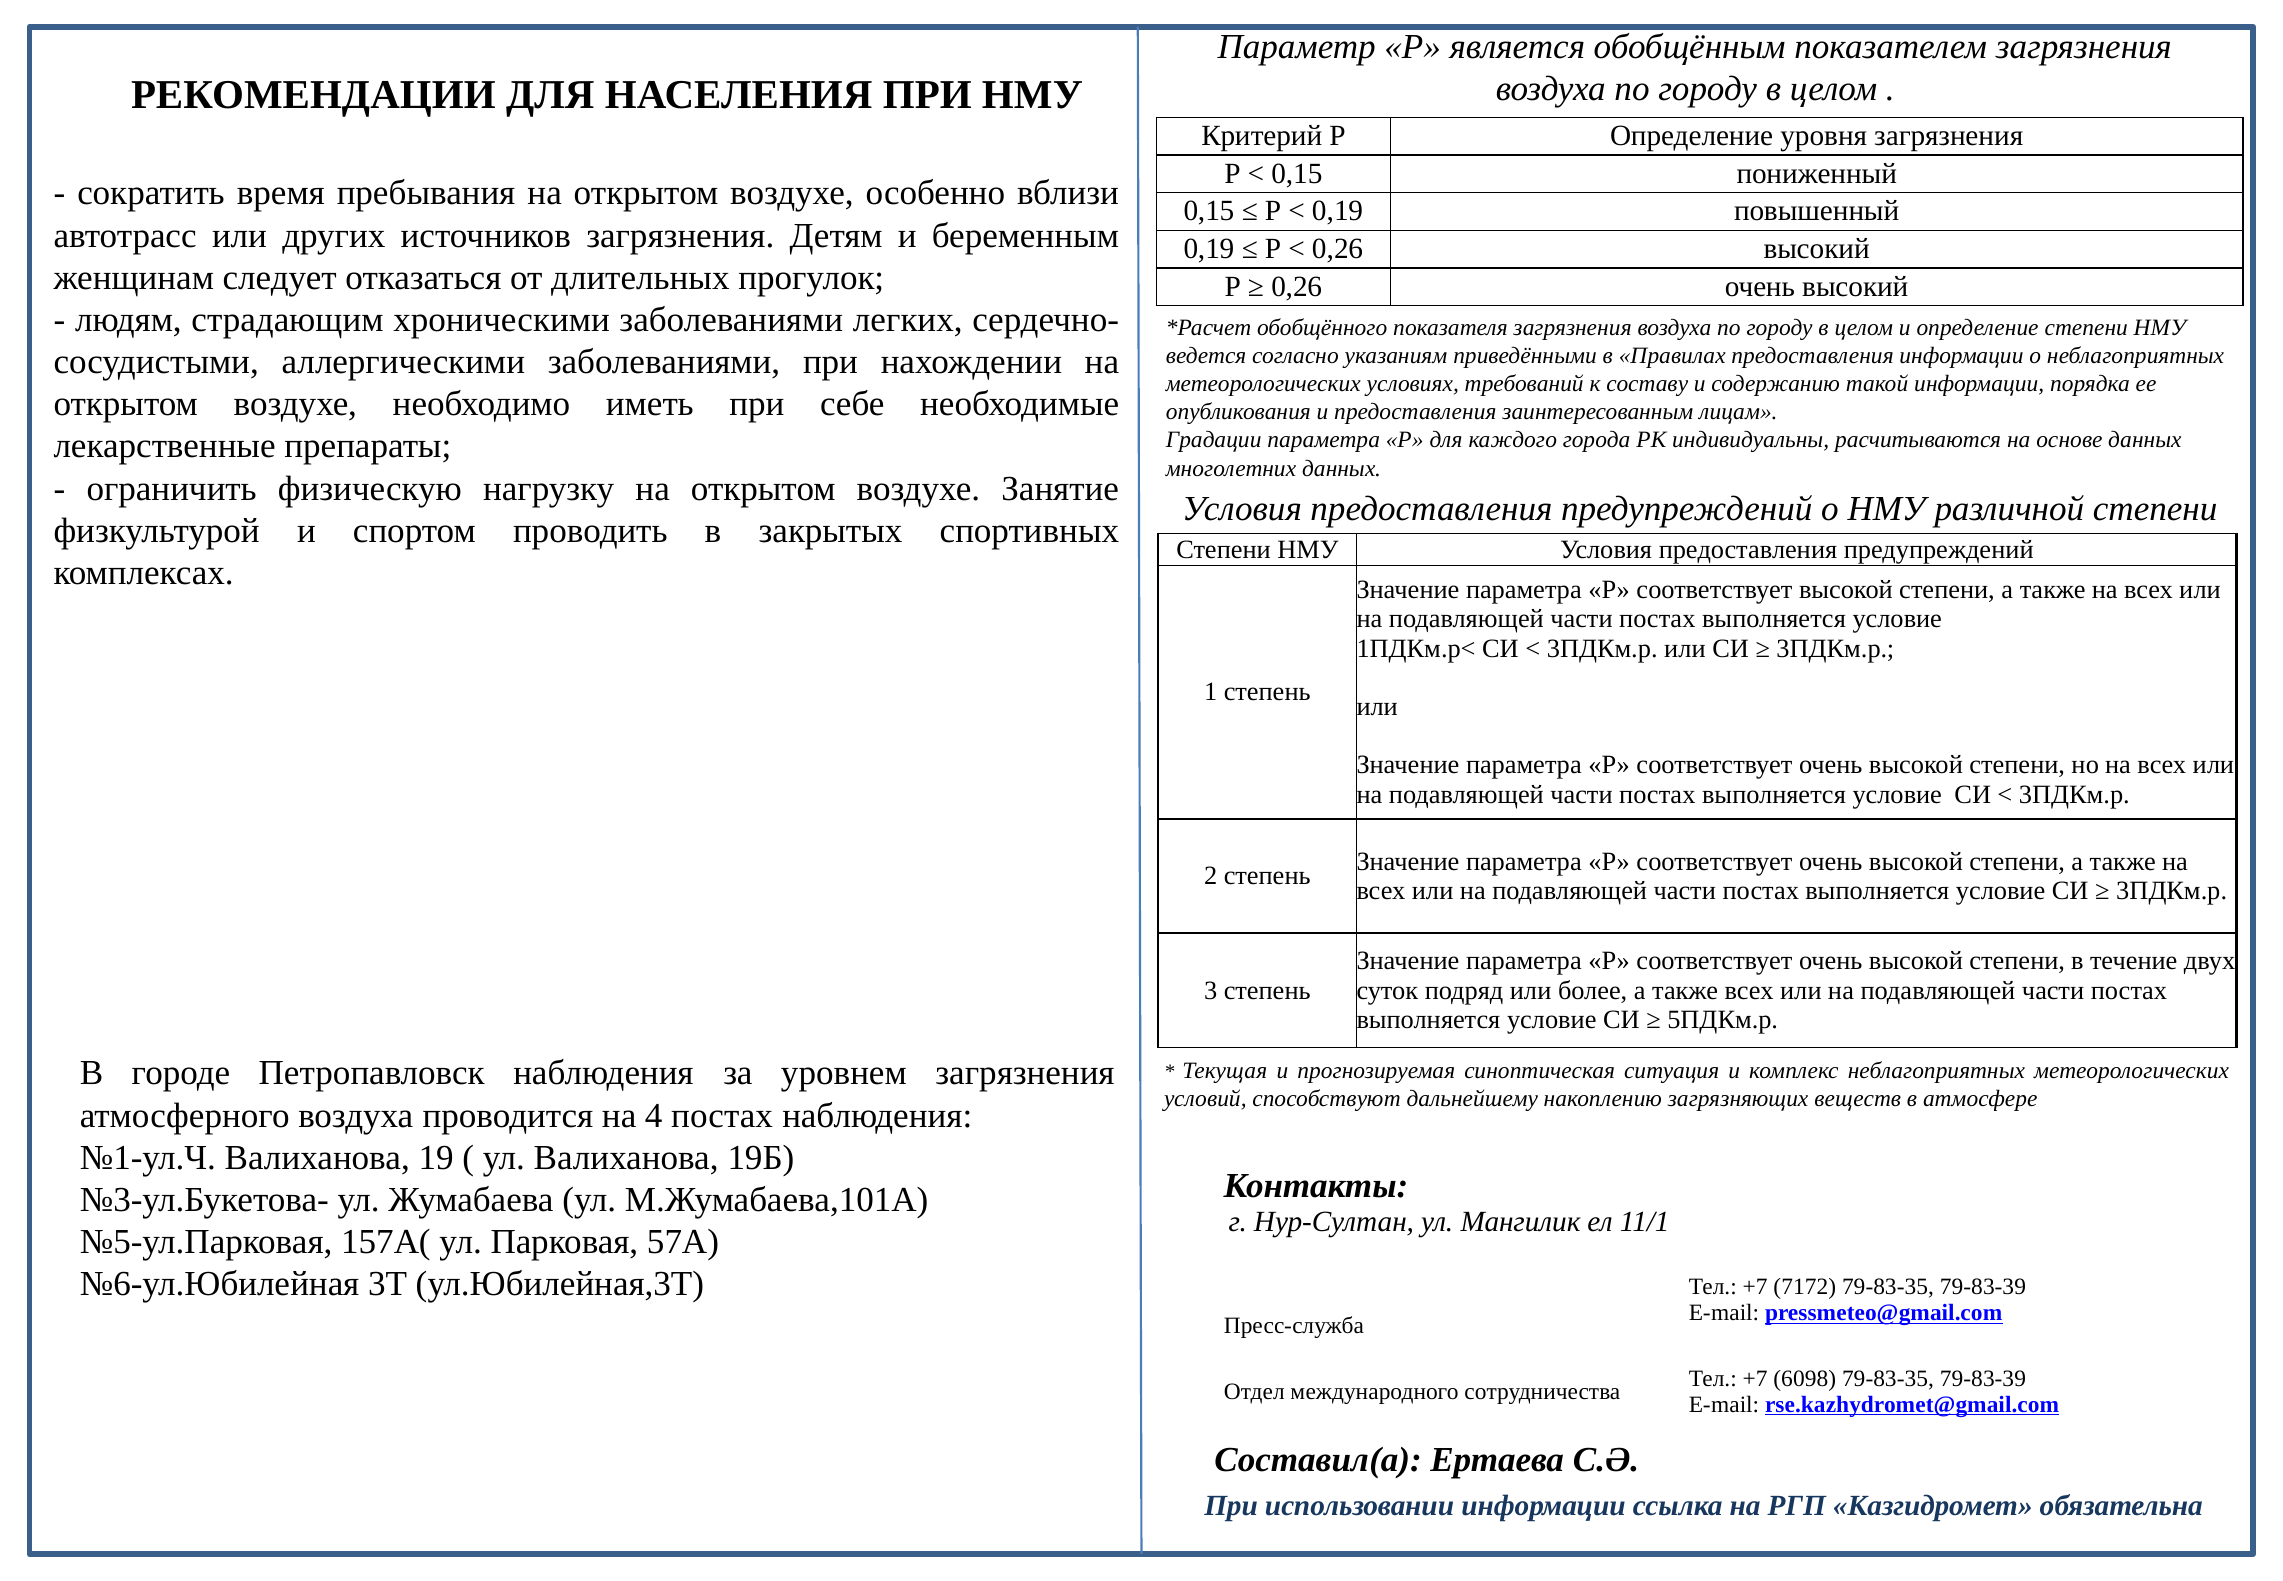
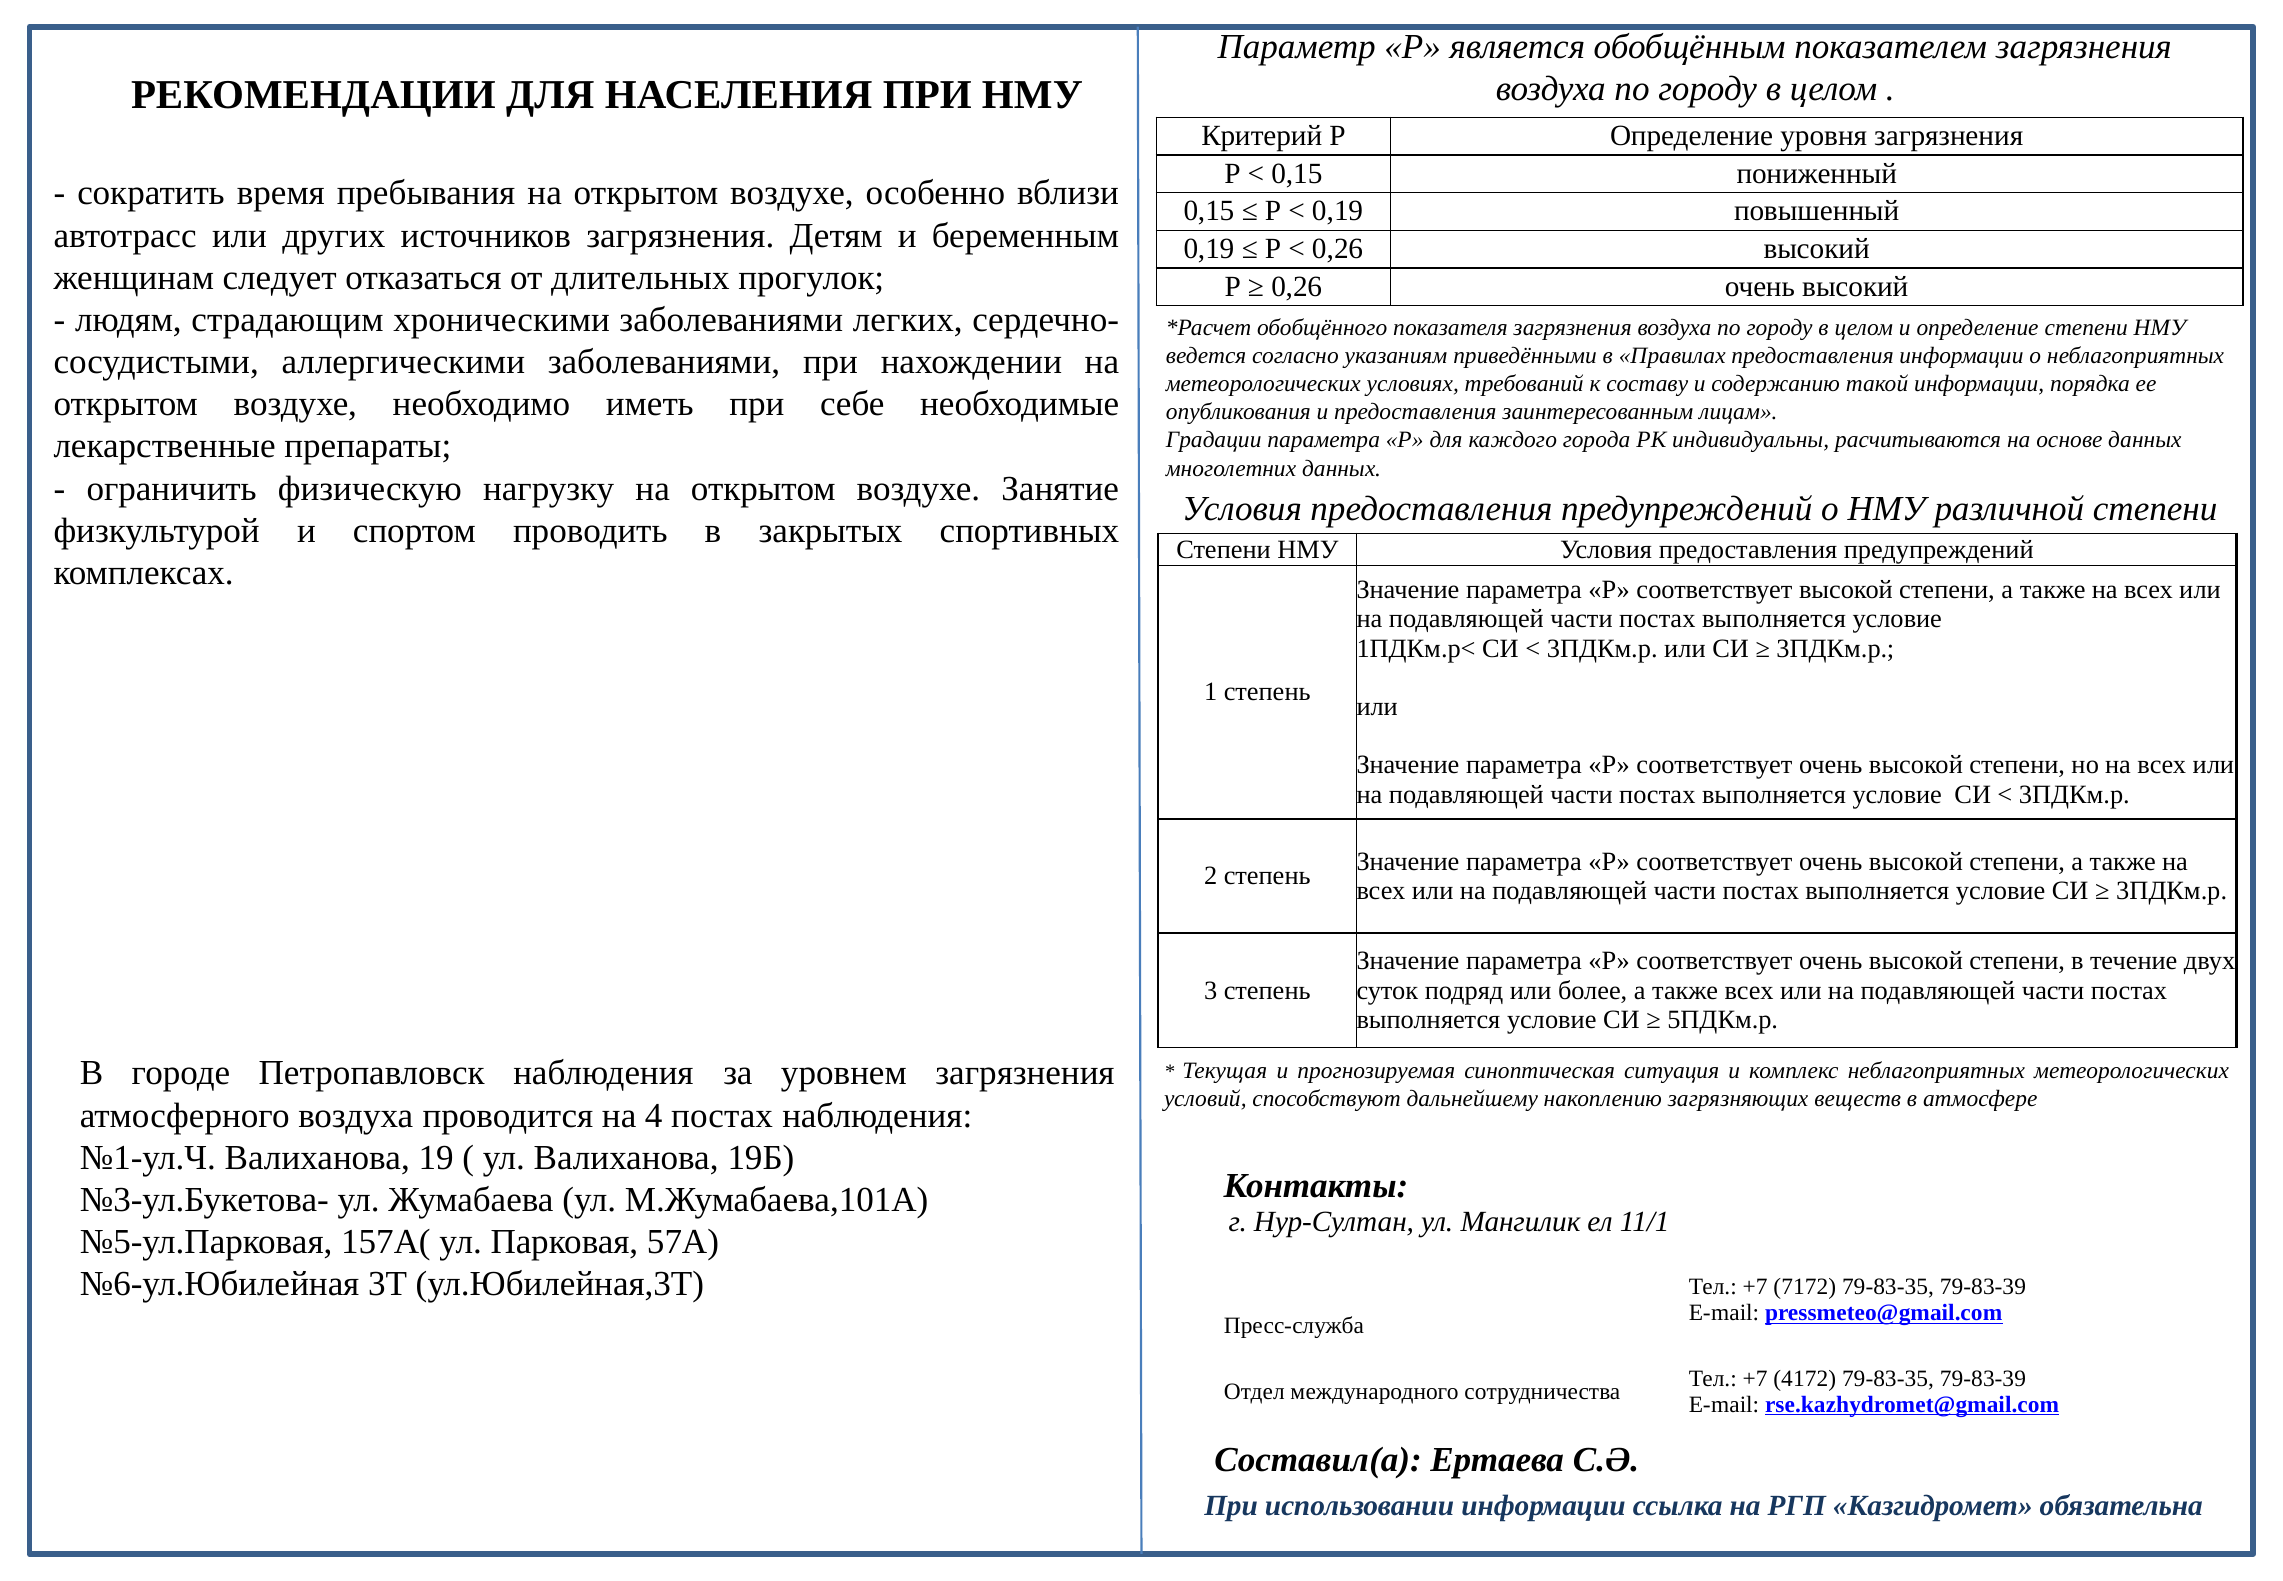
6098: 6098 -> 4172 (1805, 1378)
